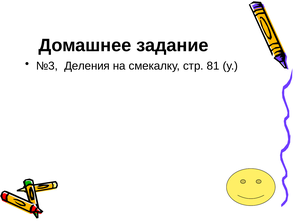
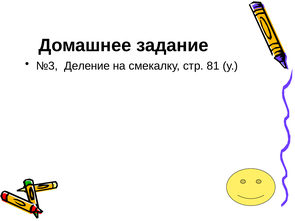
Деления: Деления -> Деление (87, 66)
